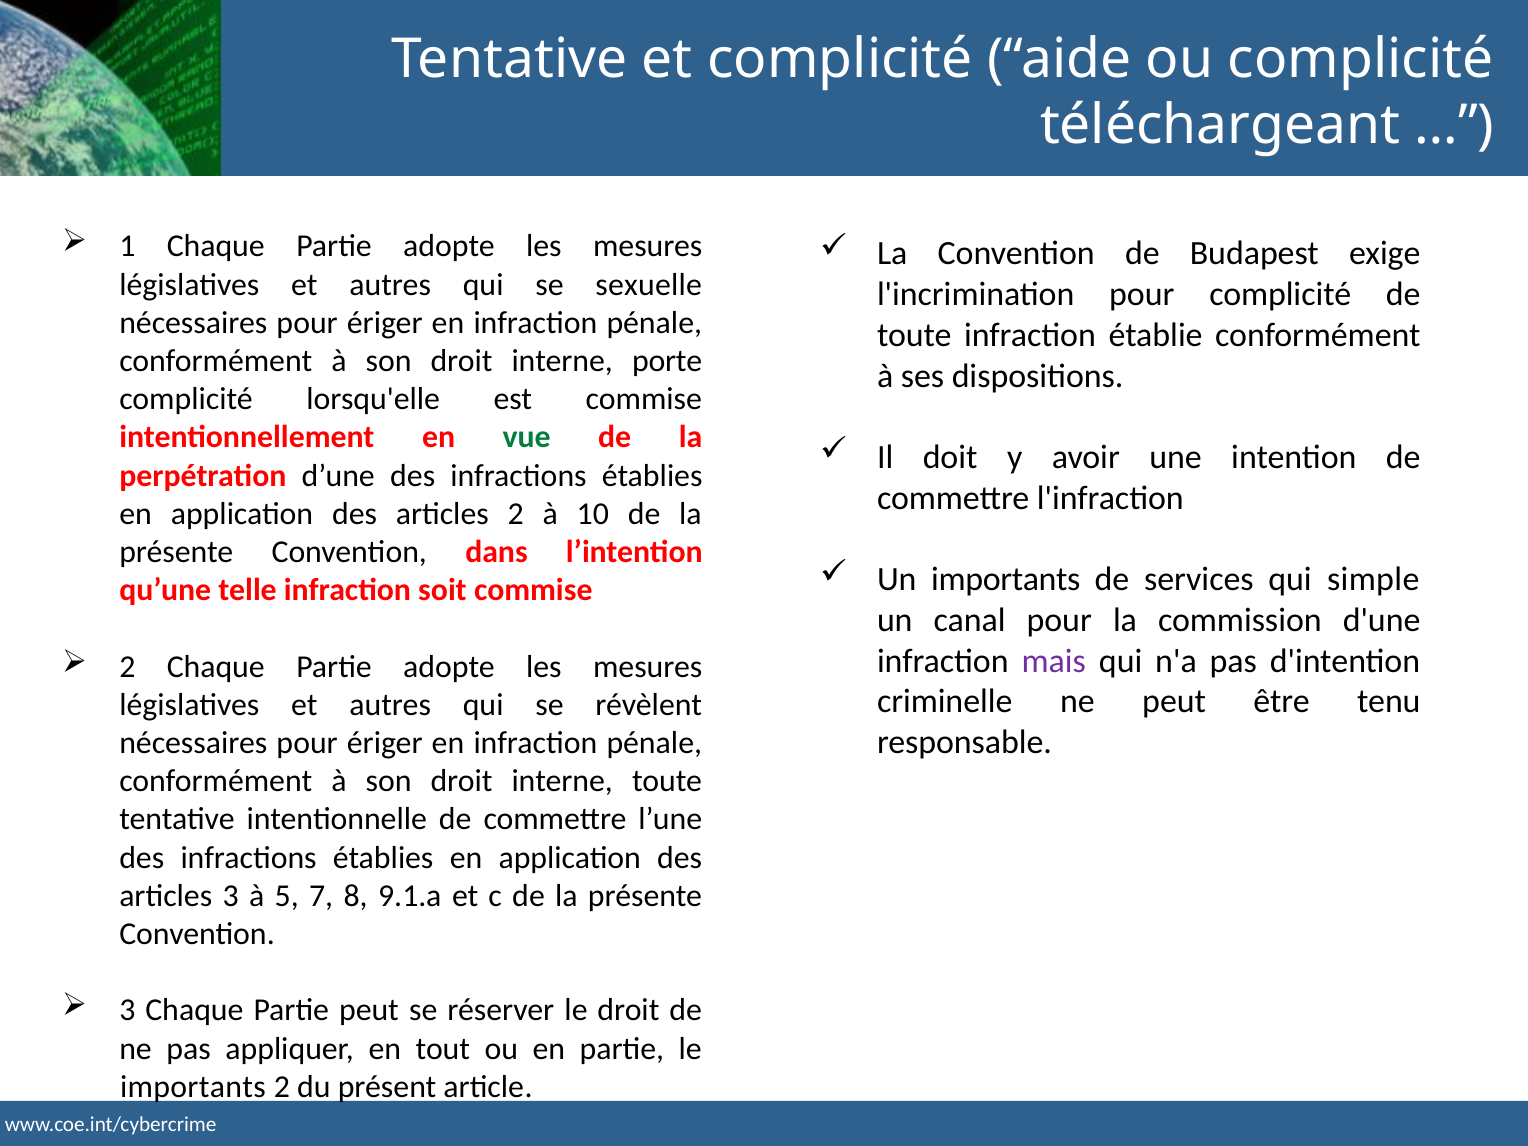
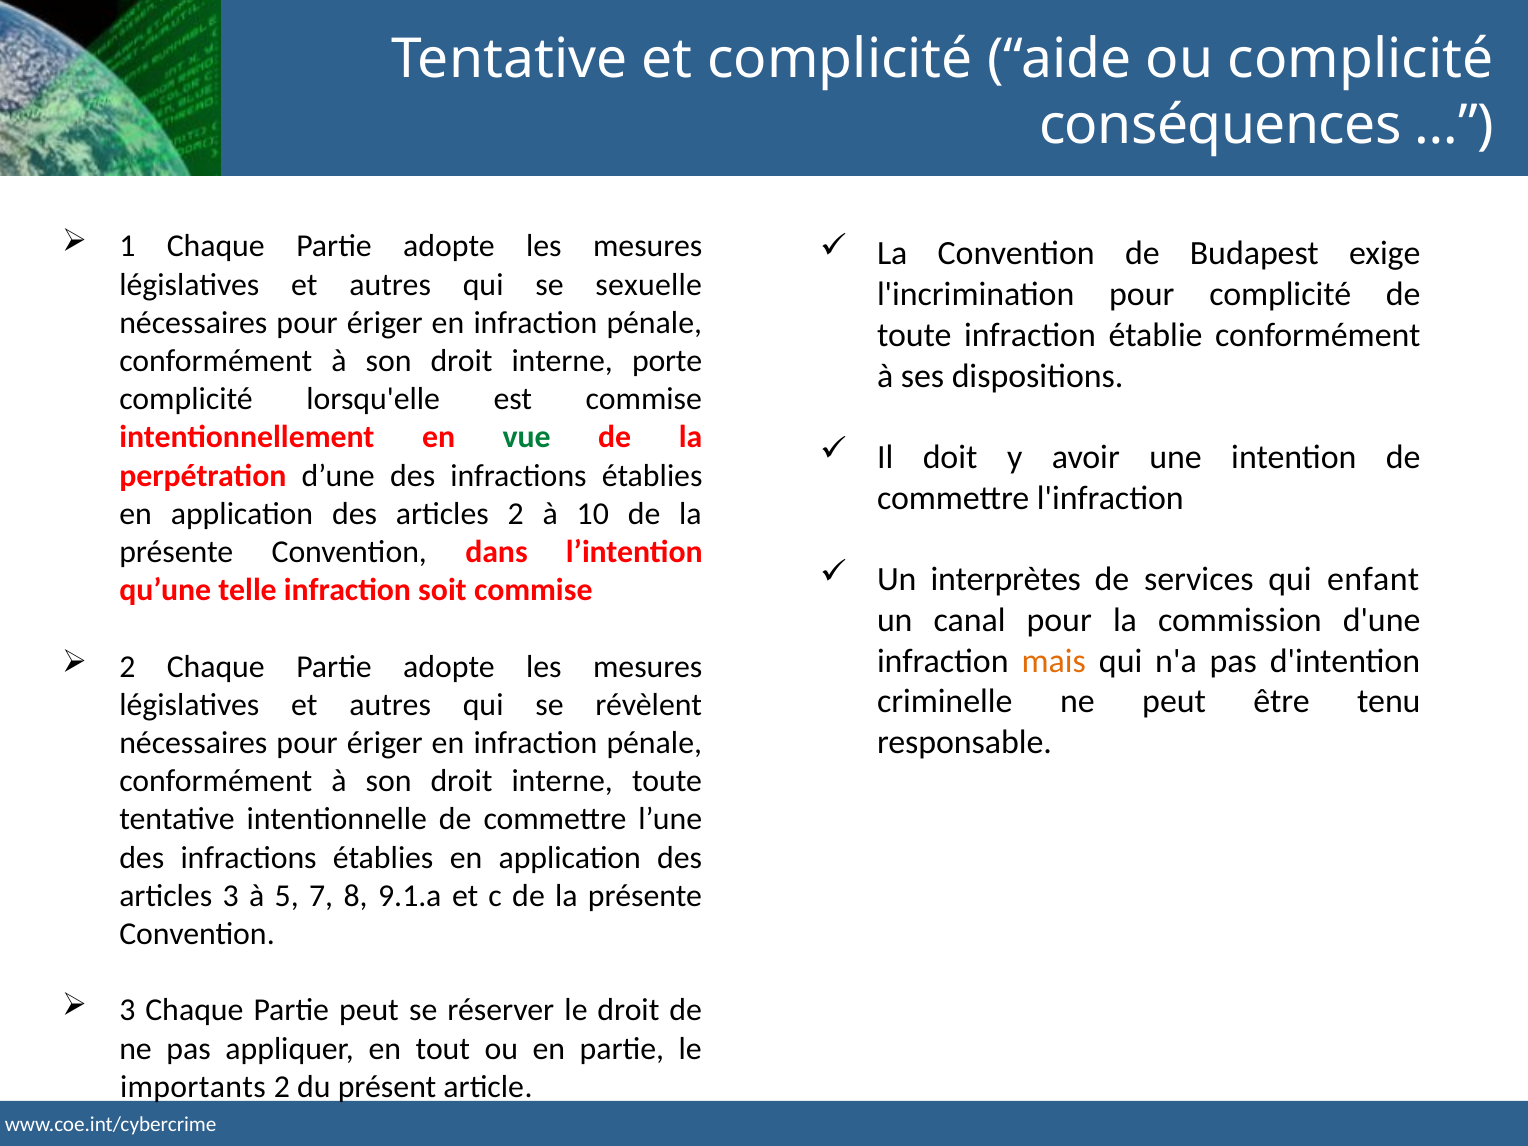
téléchargeant: téléchargeant -> conséquences (1220, 125)
Un importants: importants -> interprètes (1006, 579)
simple: simple -> enfant (1373, 579)
mais colour: purple -> orange (1054, 661)
